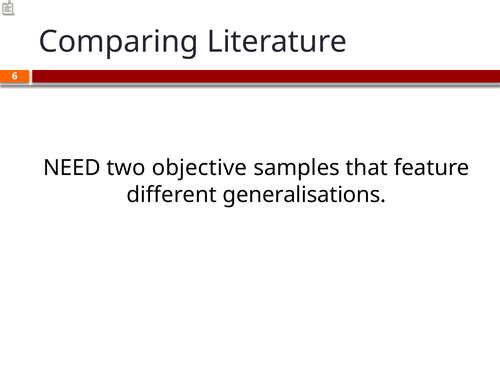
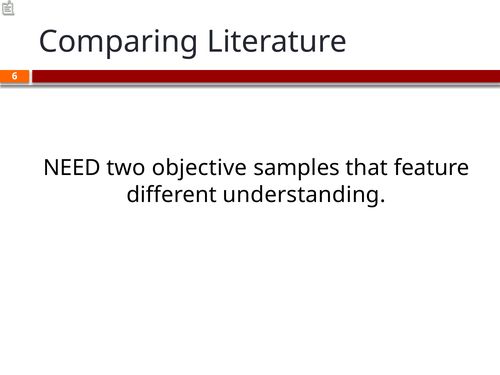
generalisations: generalisations -> understanding (304, 195)
